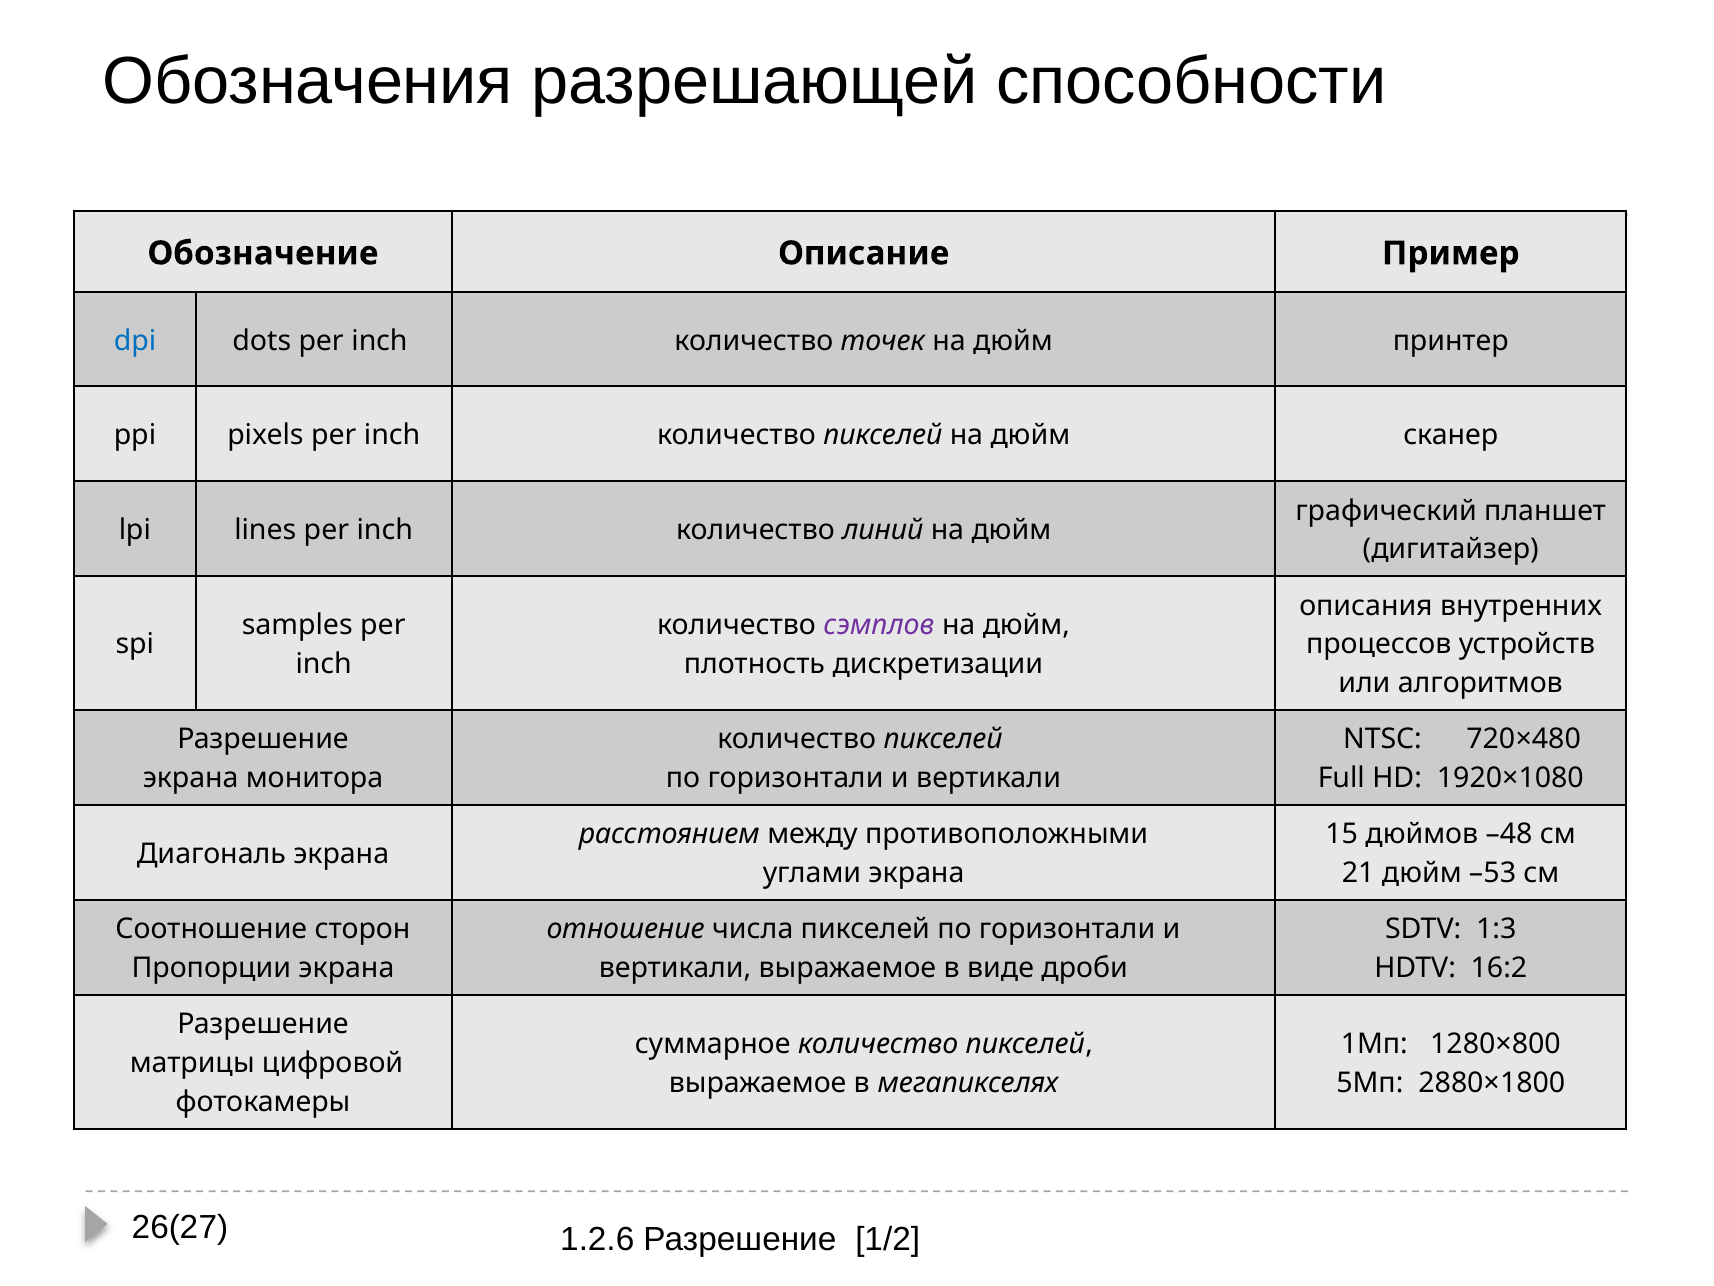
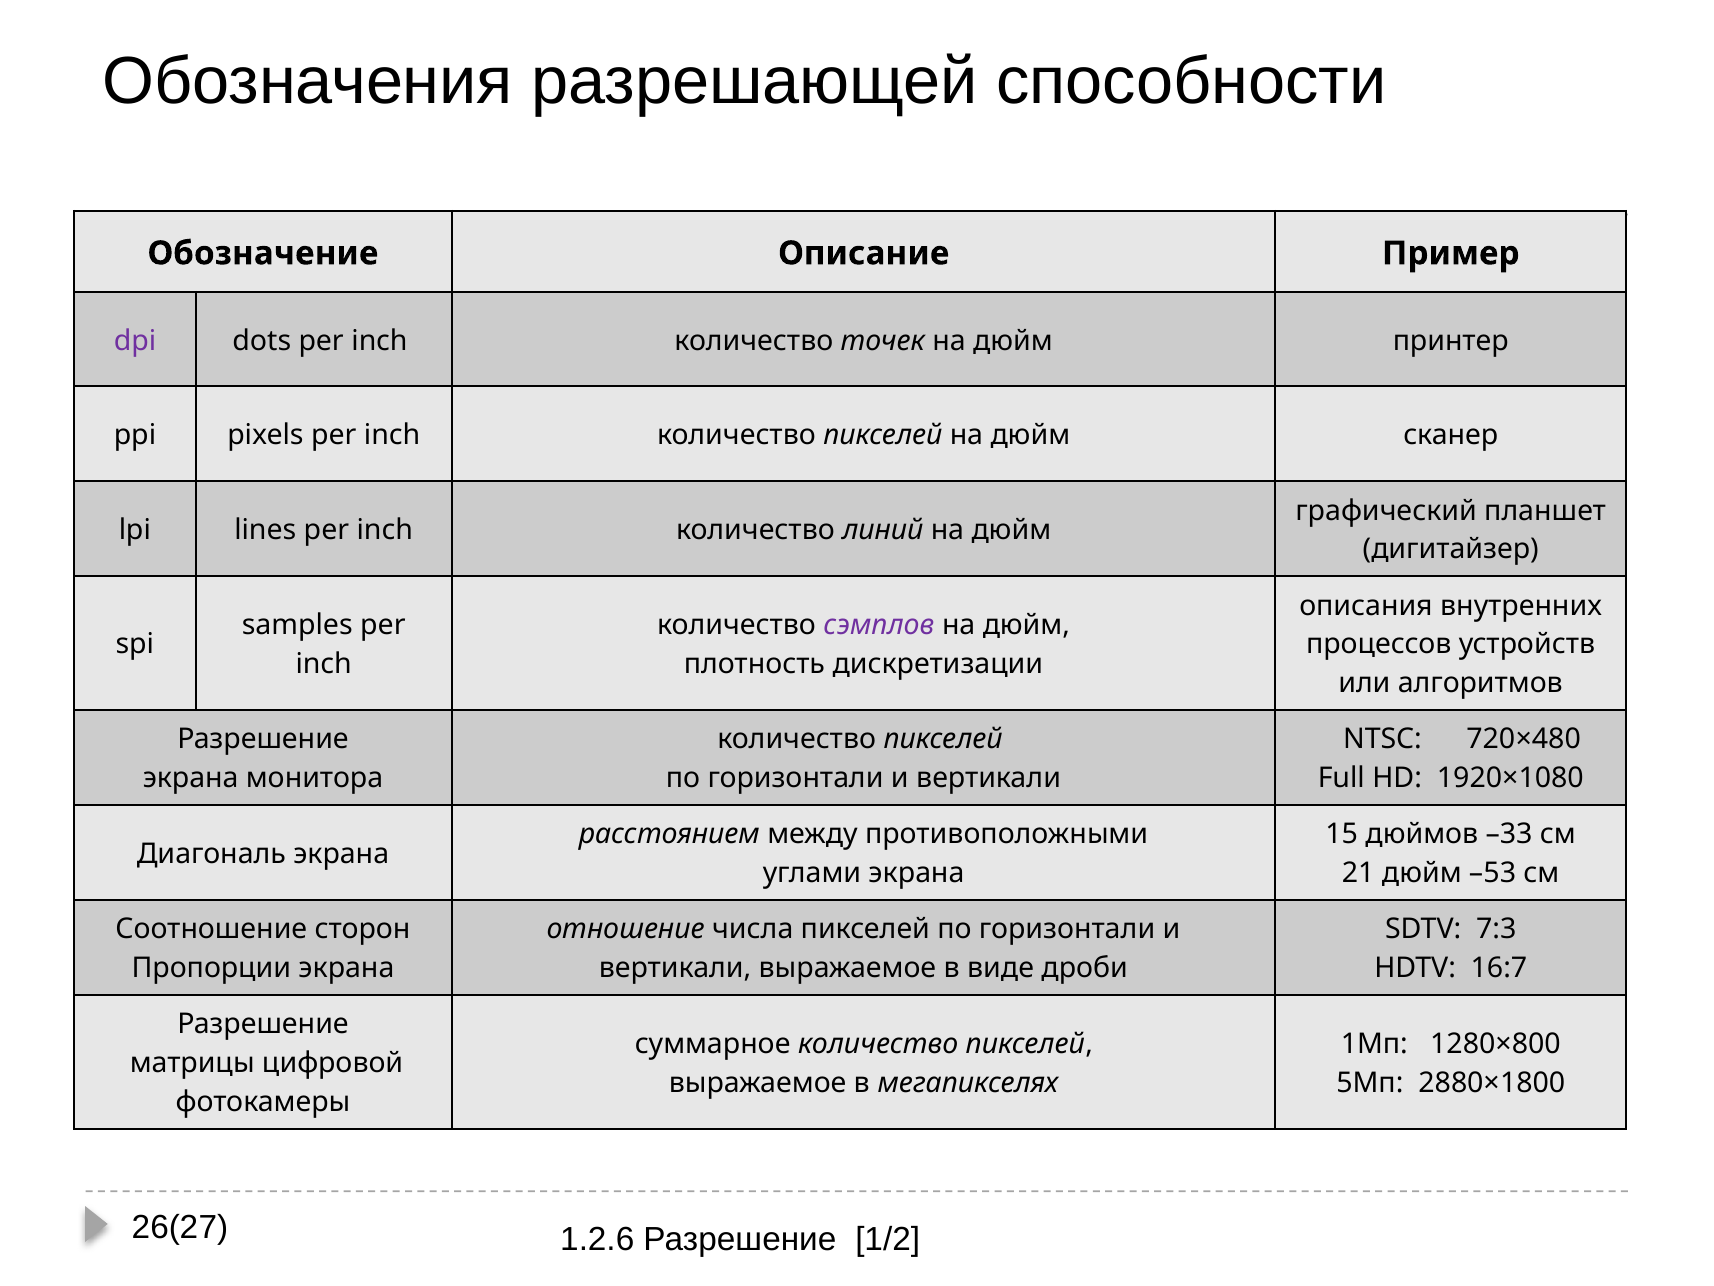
dpi colour: blue -> purple (135, 341)
–48: –48 -> –33 (1509, 834)
1:3: 1:3 -> 7:3 (1496, 929)
16:2: 16:2 -> 16:7 (1499, 968)
